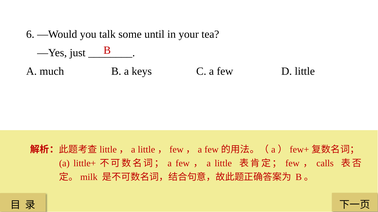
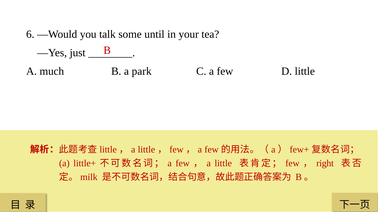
keys: keys -> park (142, 71)
calls: calls -> right (325, 164)
